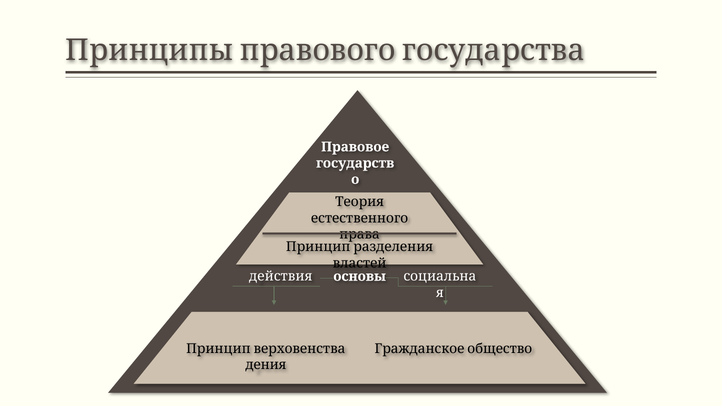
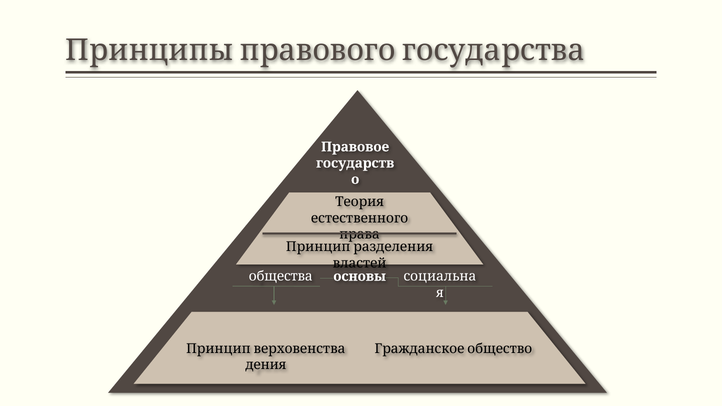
действия: действия -> общества (281, 276)
